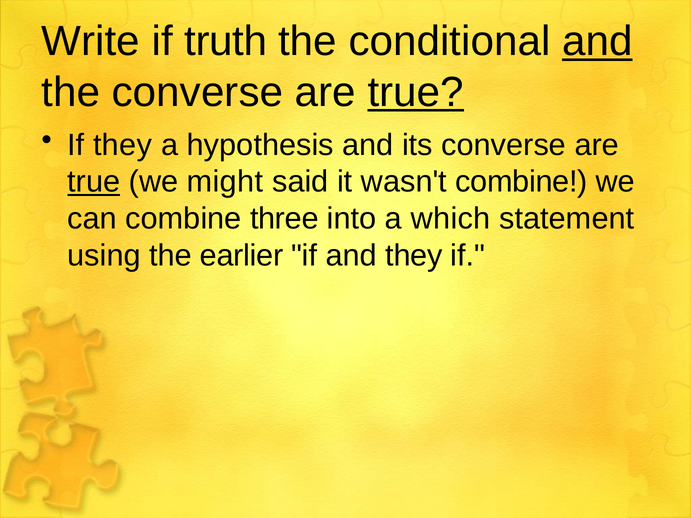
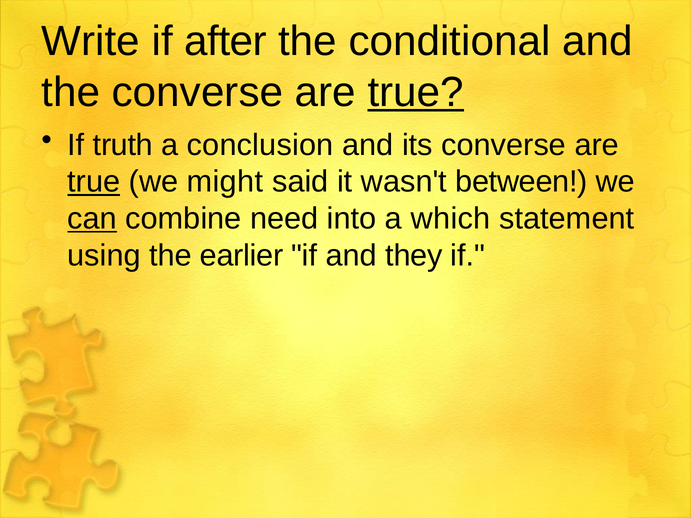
truth: truth -> after (226, 42)
and underline: present -> none (597, 42)
If they: they -> truth (123, 145)
hypothesis: hypothesis -> conclusion (260, 145)
wasn't combine: combine -> between (521, 182)
can underline: none -> present (92, 219)
three: three -> need (284, 219)
